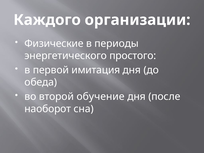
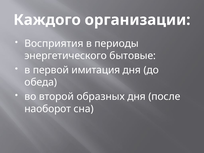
Физические: Физические -> Восприятия (54, 44)
простого: простого -> бытовые (133, 56)
обучение: обучение -> образных (101, 97)
